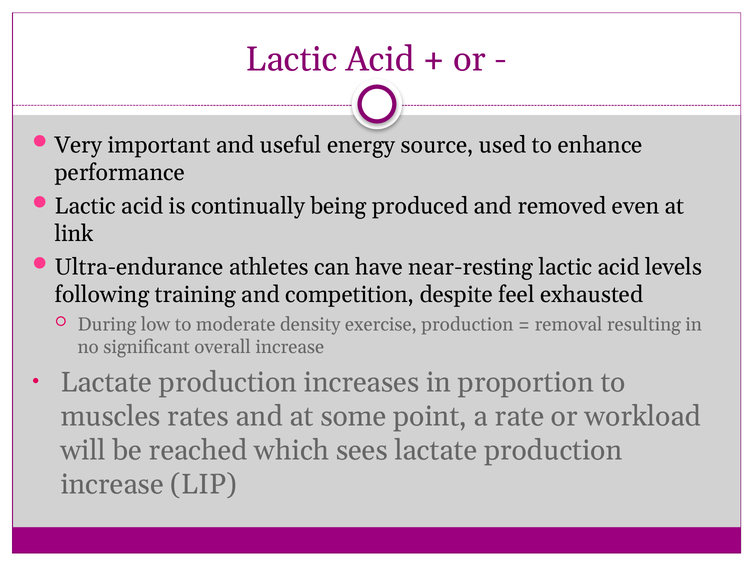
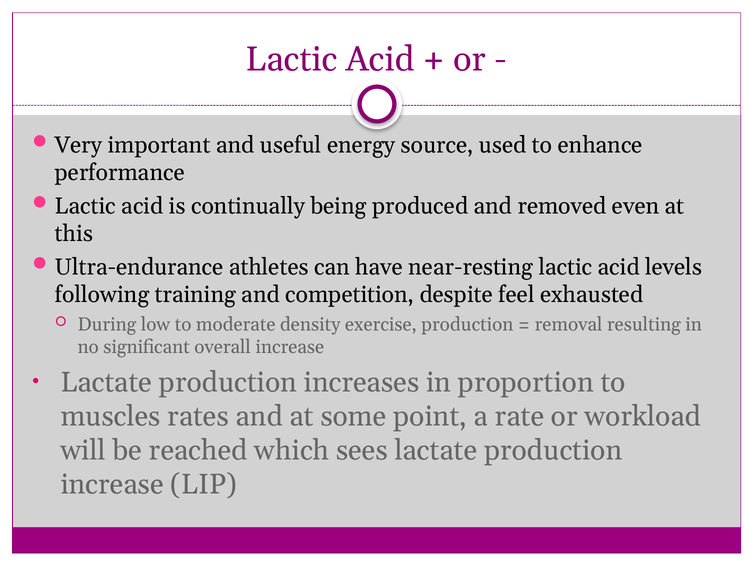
link: link -> this (74, 234)
